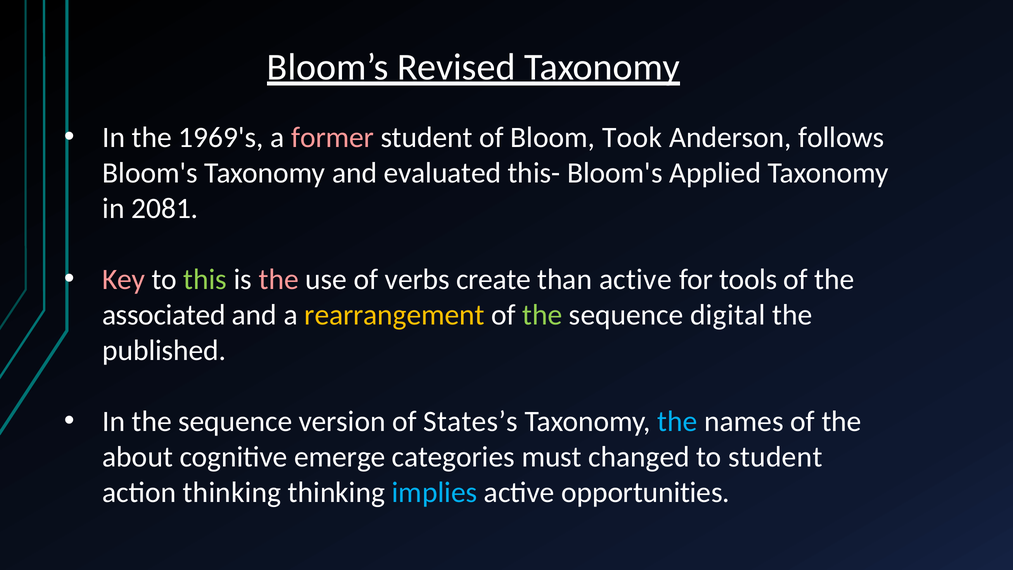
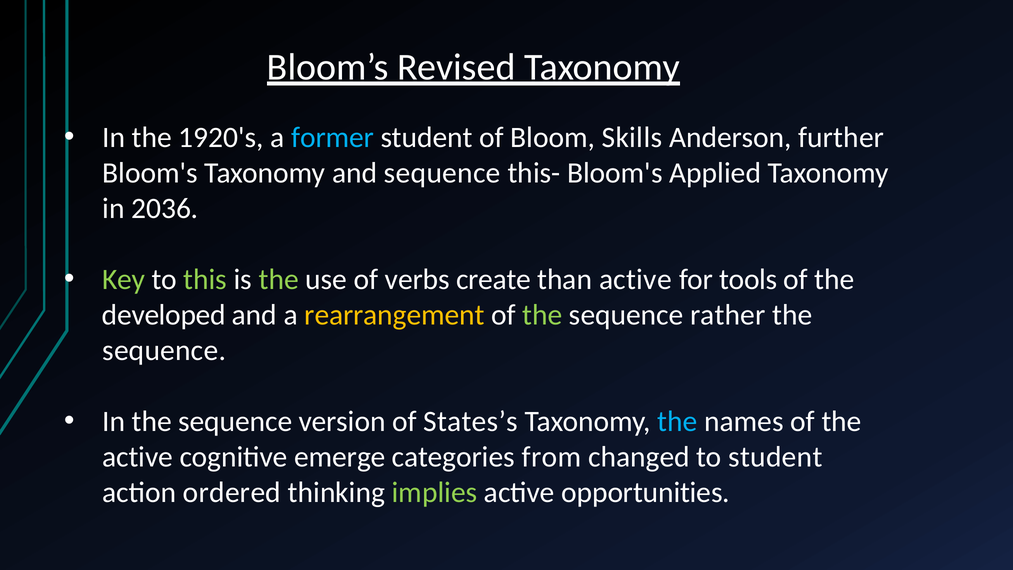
1969's: 1969's -> 1920's (221, 138)
former colour: pink -> light blue (333, 138)
Took: Took -> Skills (632, 138)
follows: follows -> further (841, 138)
and evaluated: evaluated -> sequence (442, 173)
2081: 2081 -> 2036 (165, 208)
Key colour: pink -> light green (124, 279)
the colour: pink -> light green (279, 279)
associated: associated -> developed (164, 315)
digital: digital -> rather (728, 315)
published: published -> sequence (164, 350)
about: about -> active (138, 457)
must: must -> from (551, 457)
action thinking: thinking -> ordered (232, 492)
implies colour: light blue -> light green (434, 492)
